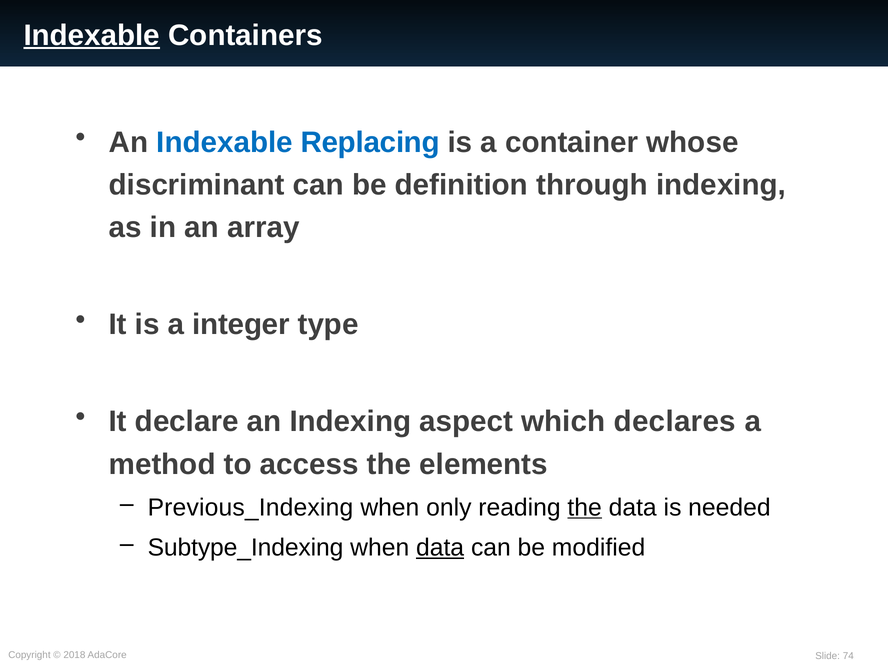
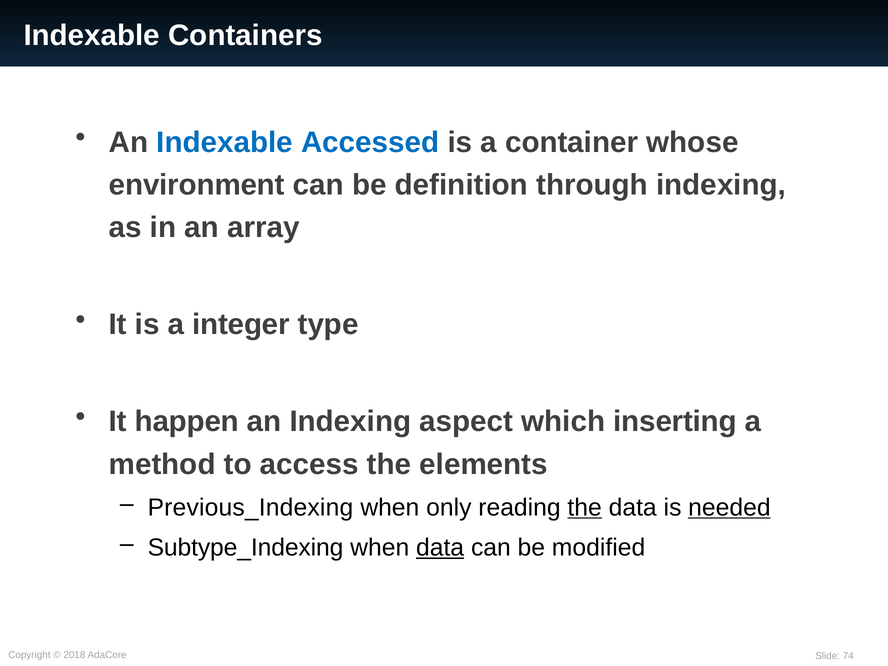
Indexable underline: present -> none (92, 35)
Replacing: Replacing -> Accessed (370, 142)
discriminant: discriminant -> environment (197, 185)
declare: declare -> happen (187, 422)
declares: declares -> inserting (675, 422)
needed underline: none -> present (729, 507)
